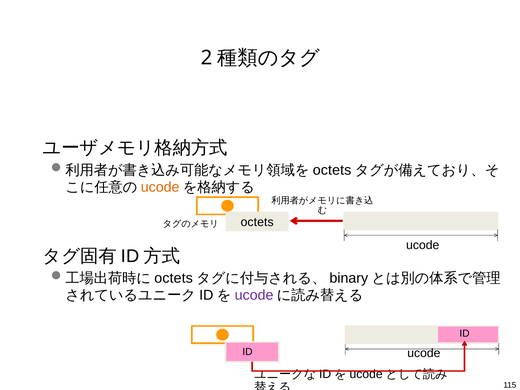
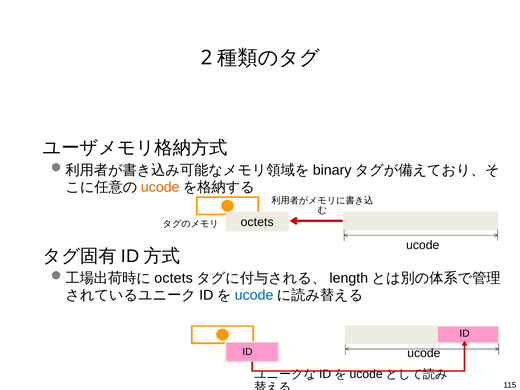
octets: octets -> binary (332, 170)
binary: binary -> length (349, 278)
ucode colour: purple -> blue (254, 295)
